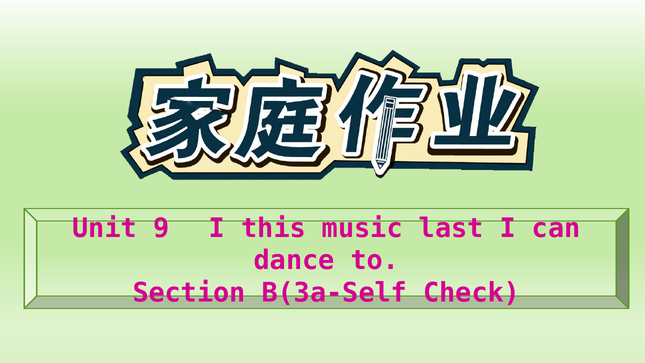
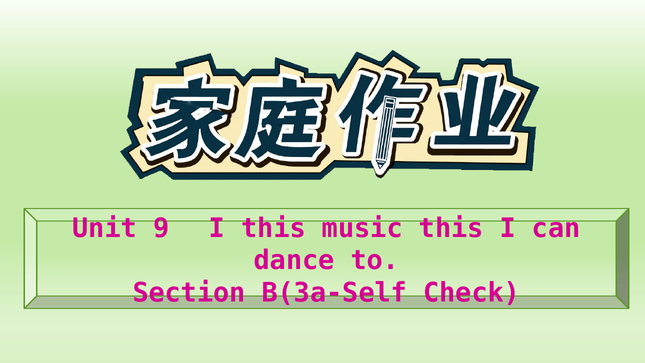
music last: last -> this (451, 228)
